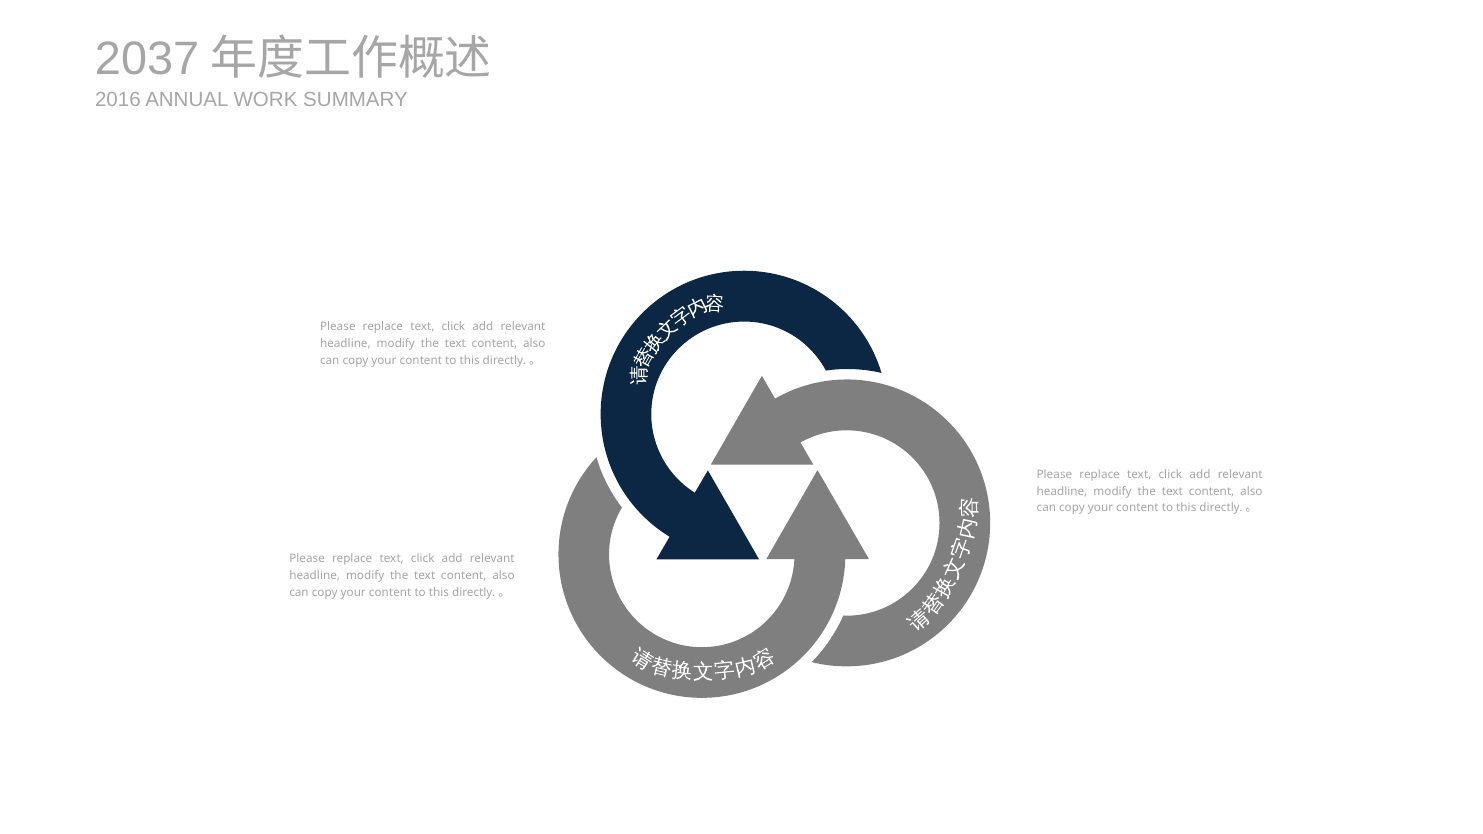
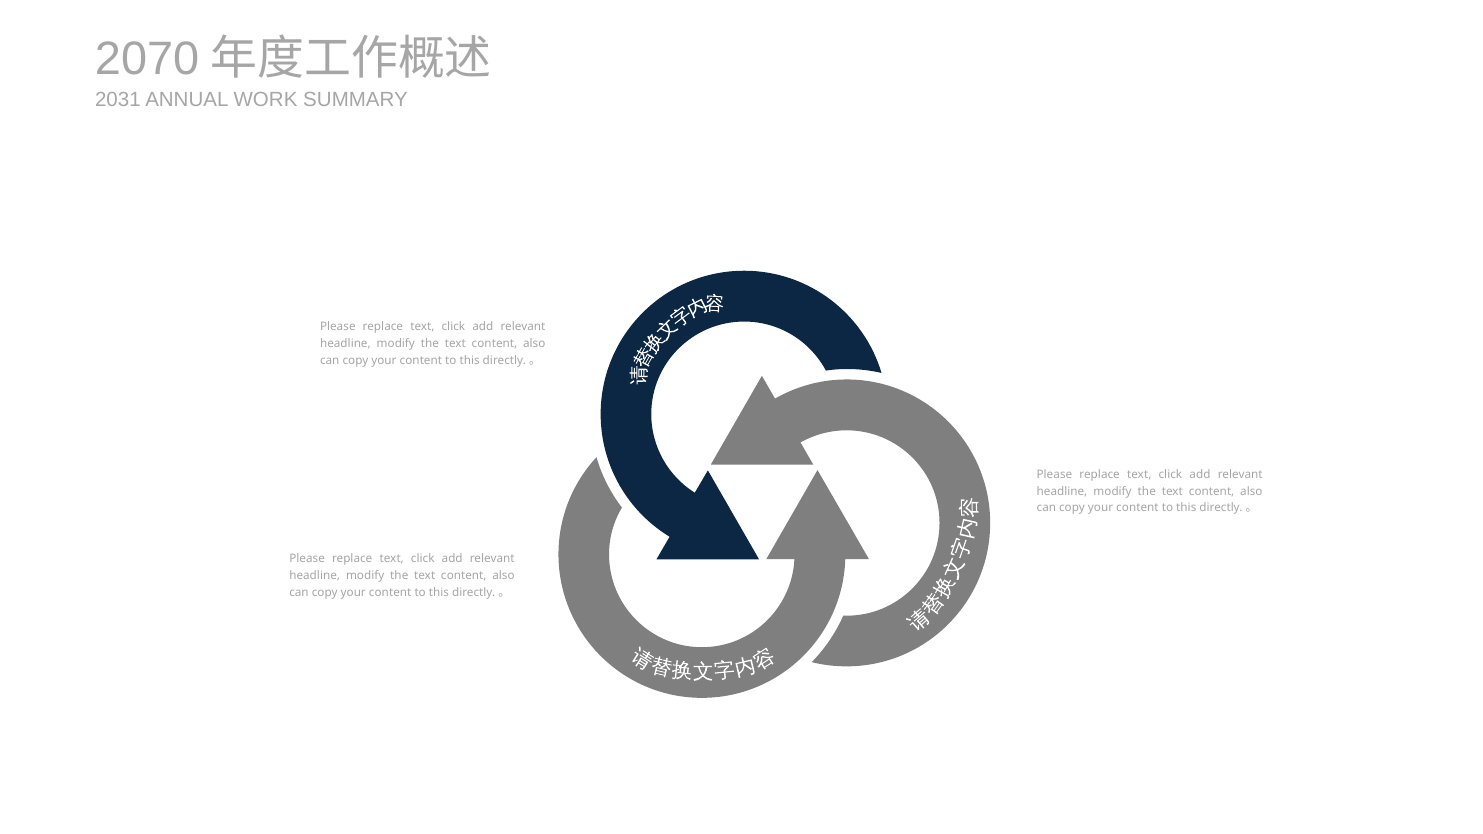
2037: 2037 -> 2070 (147, 59)
2016: 2016 -> 2031 (118, 100)
